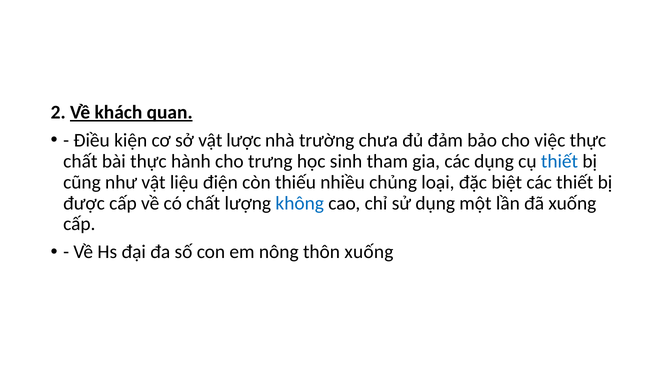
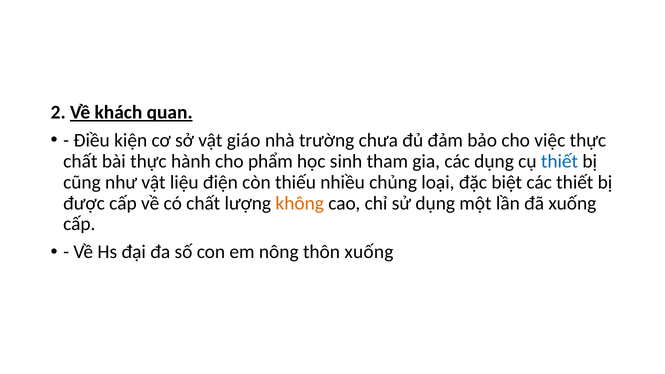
lược: lược -> giáo (244, 140)
trưng: trưng -> phẩm (270, 161)
không colour: blue -> orange (300, 203)
